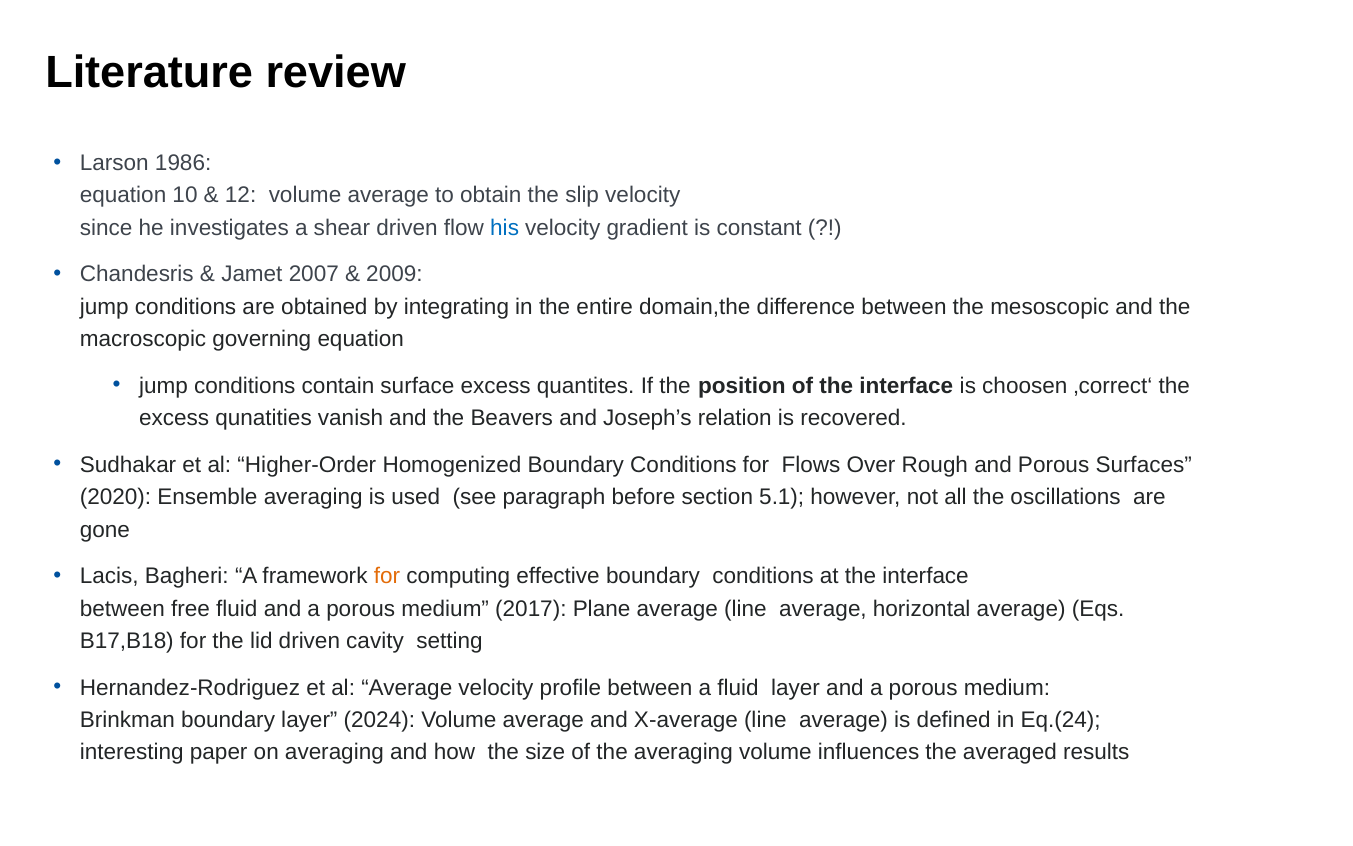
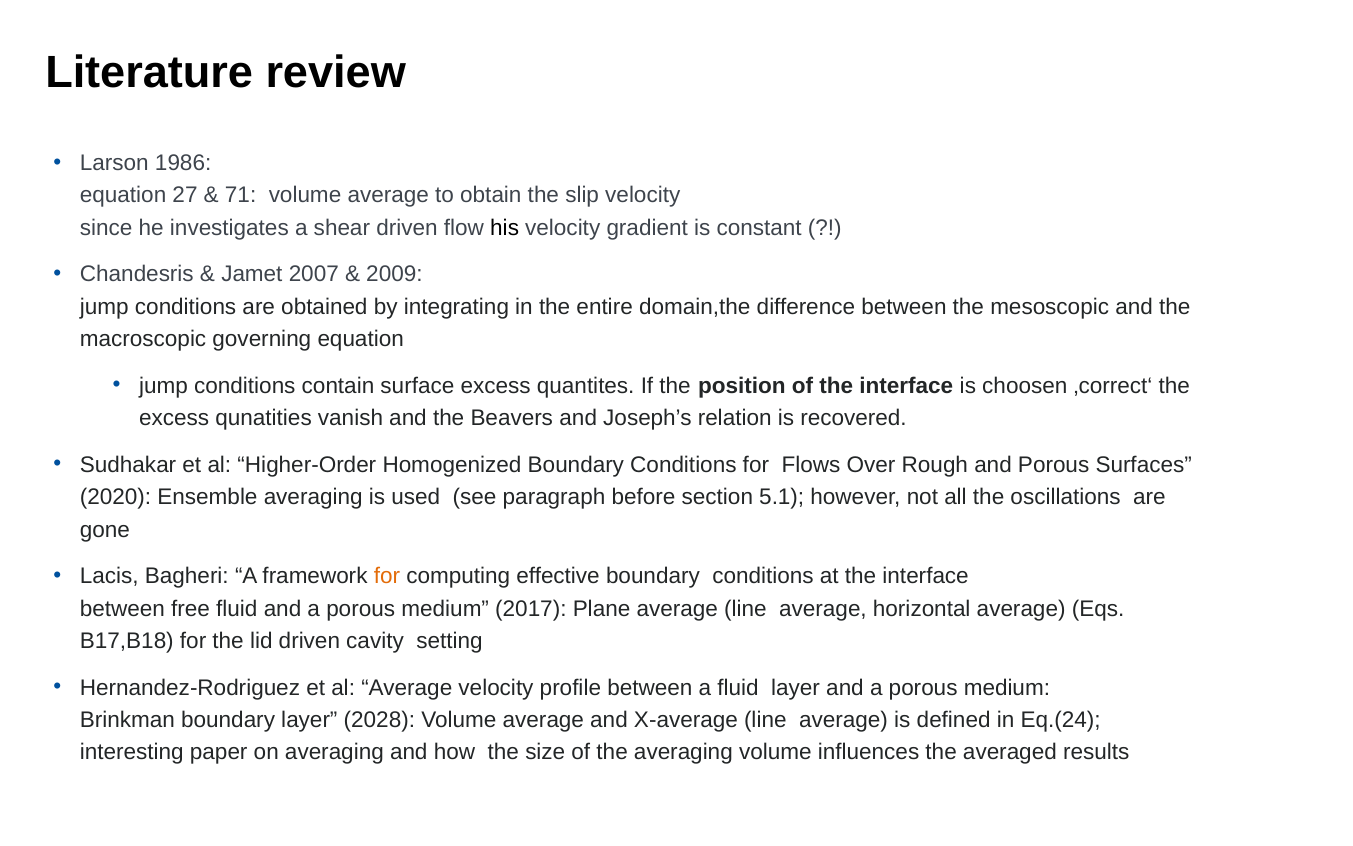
10: 10 -> 27 (185, 195)
12: 12 -> 71 (241, 195)
his colour: blue -> black (505, 228)
2024: 2024 -> 2028 (379, 720)
